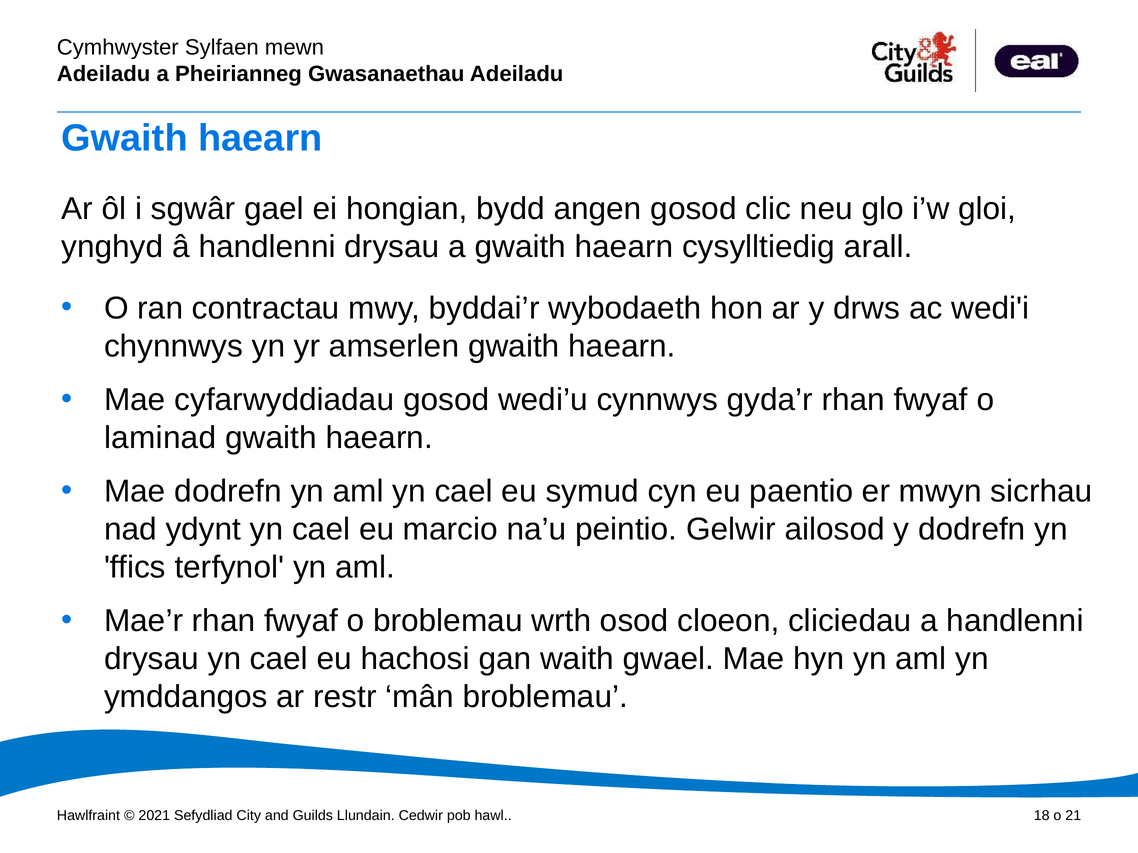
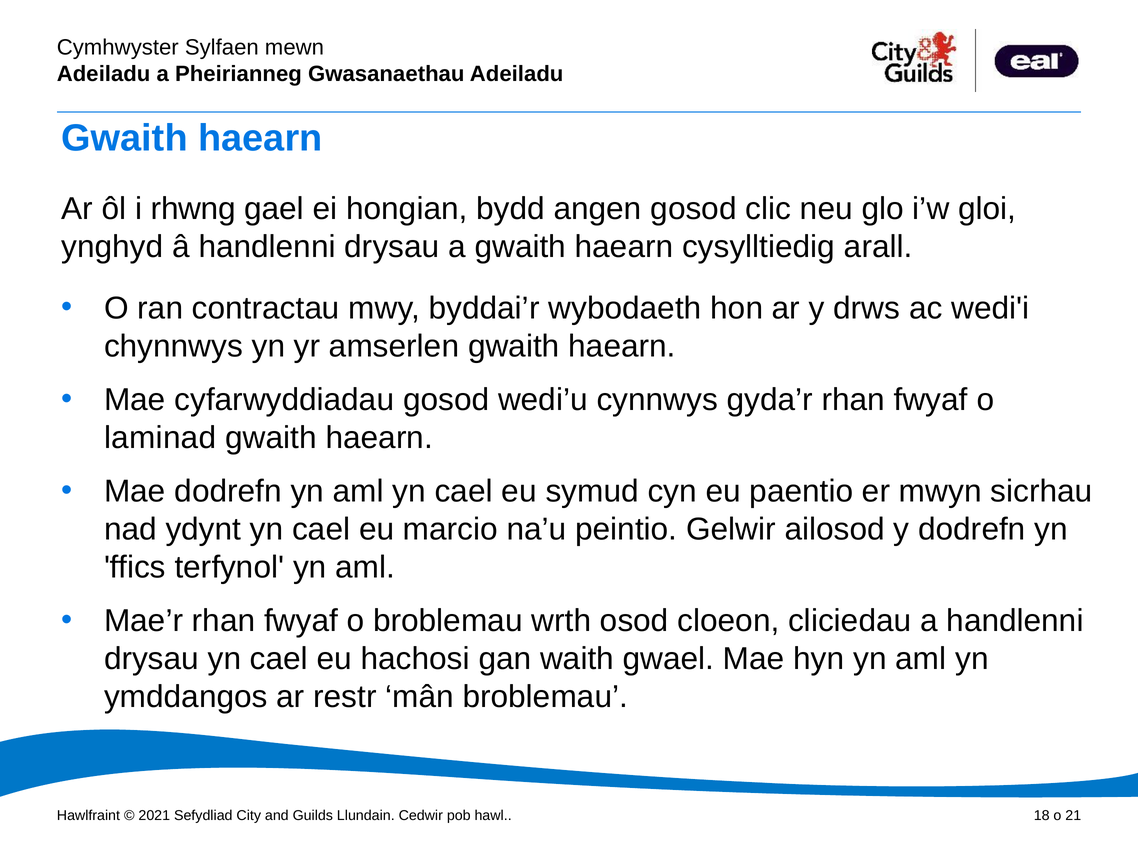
sgwâr: sgwâr -> rhwng (193, 209)
